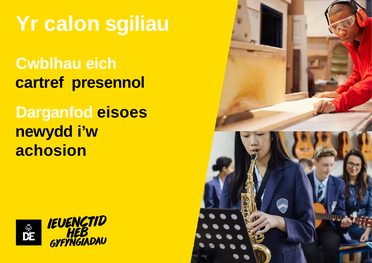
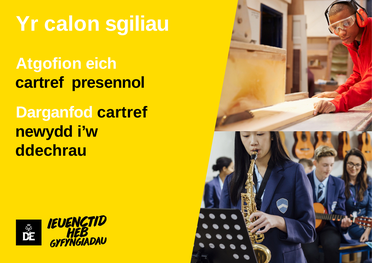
Cwblhau: Cwblhau -> Atgoﬁon (49, 64)
Darganfod eisoes: eisoes -> cartref (122, 112)
achosion: achosion -> ddechrau (51, 151)
